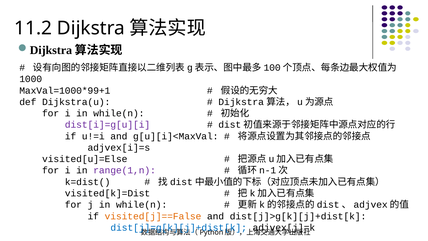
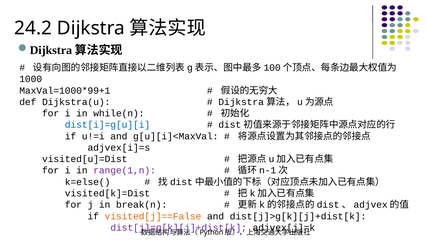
11.2: 11.2 -> 24.2 (33, 28)
dist[i]=g[u][i colour: purple -> blue (108, 125)
visited[u]=Else: visited[u]=Else -> visited[u]=Dist (85, 159)
k=dist(: k=dist( -> k=else( (88, 182)
j in while(n: while(n -> break(n (142, 205)
dist[j]=g[k][j]+dist[k colour: blue -> purple (179, 227)
